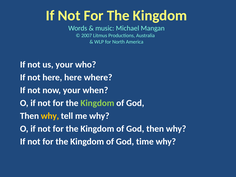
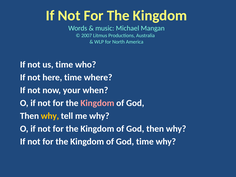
us your: your -> time (64, 64)
here here: here -> time (73, 77)
Kingdom colour: light green -> pink (97, 103)
